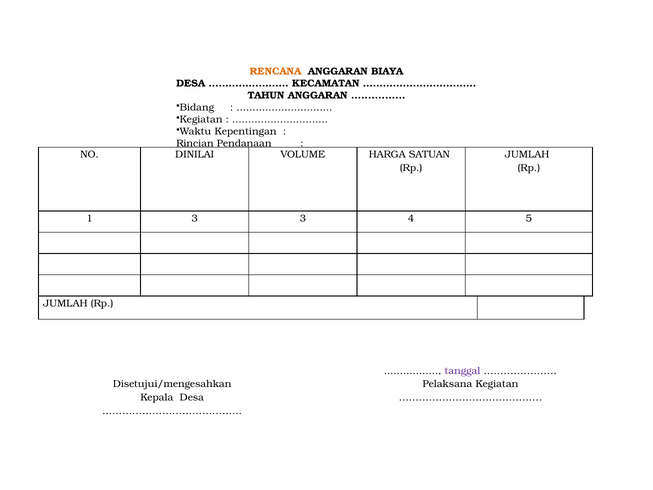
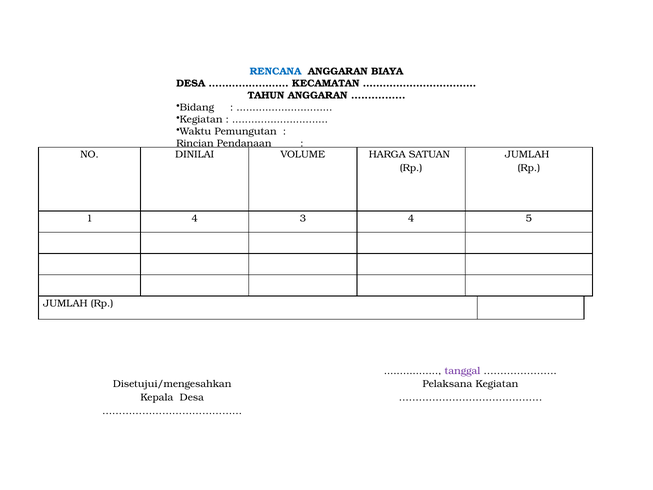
RENCANA colour: orange -> blue (275, 72)
Kepentingan: Kepentingan -> Pemungutan (246, 132)
1 3: 3 -> 4 (195, 218)
